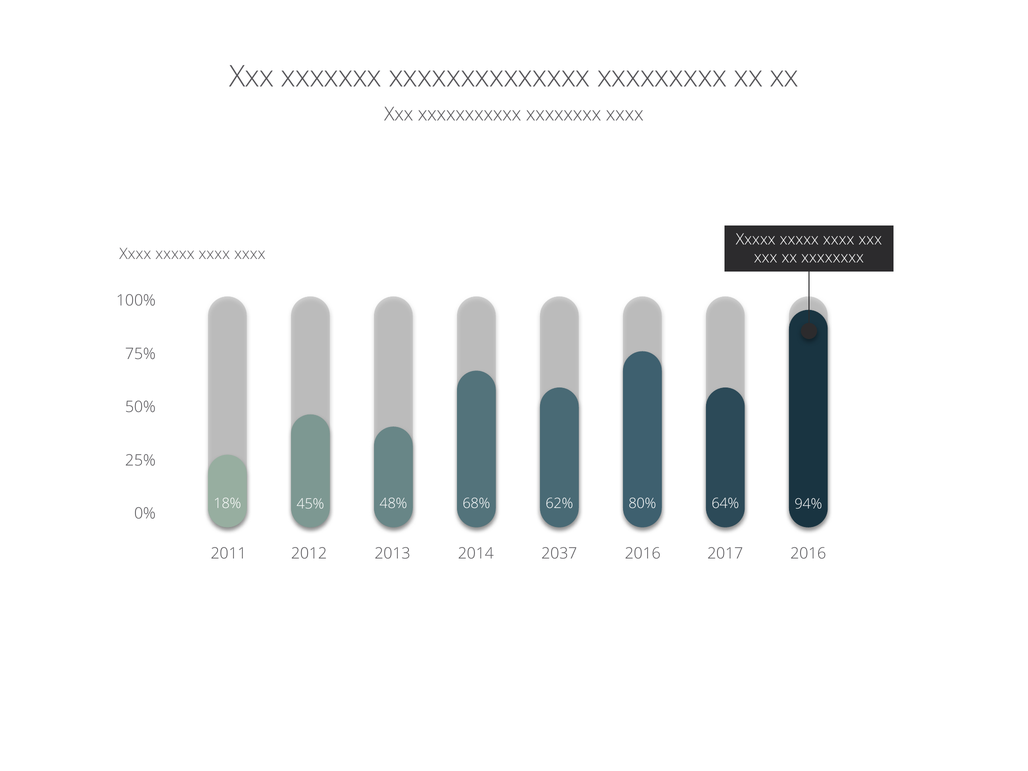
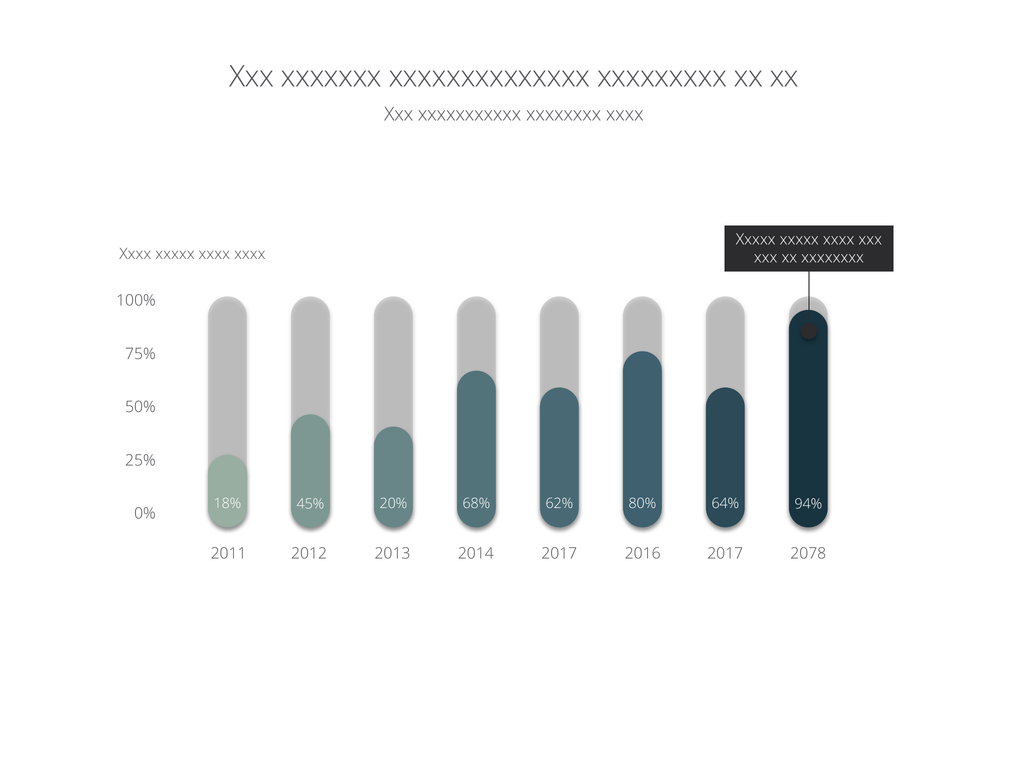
48%: 48% -> 20% (393, 504)
2037: 2037 -> 2017 (559, 553)
2016: 2016 -> 2078 (808, 553)
